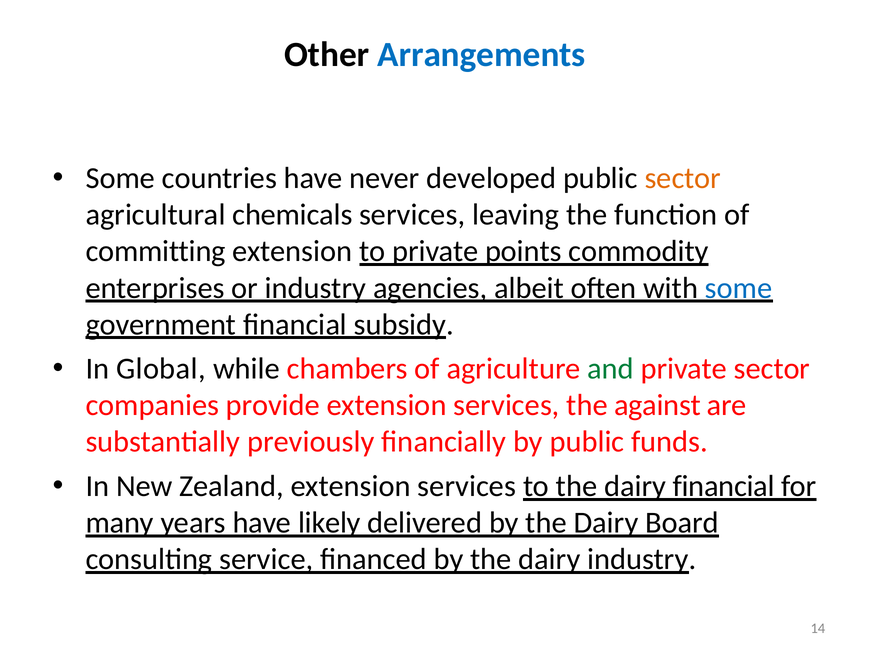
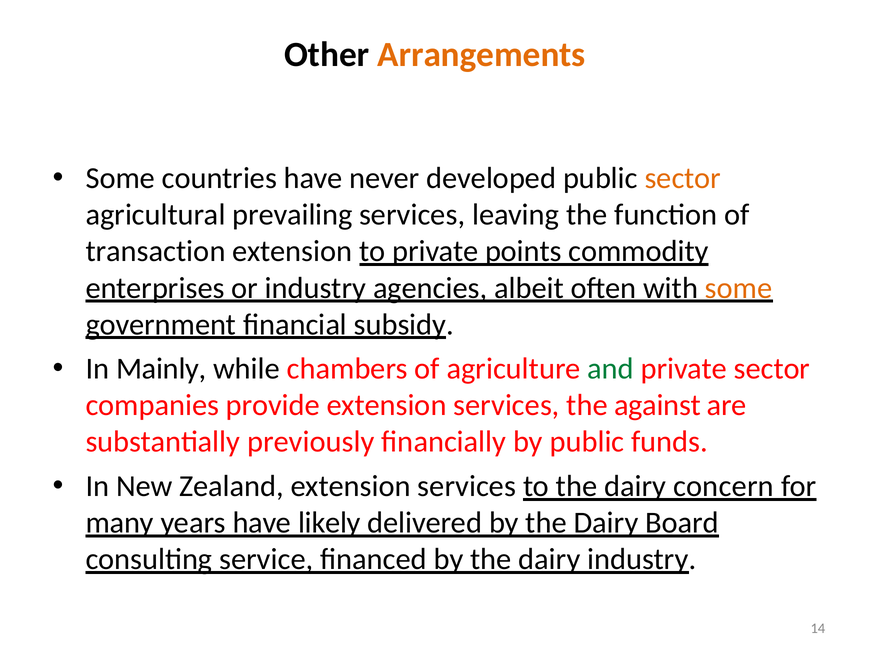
Arrangements colour: blue -> orange (482, 54)
chemicals: chemicals -> prevailing (292, 215)
committing: committing -> transaction (156, 252)
some colour: blue -> orange (739, 288)
Global: Global -> Mainly (161, 369)
dairy financial: financial -> concern (723, 487)
